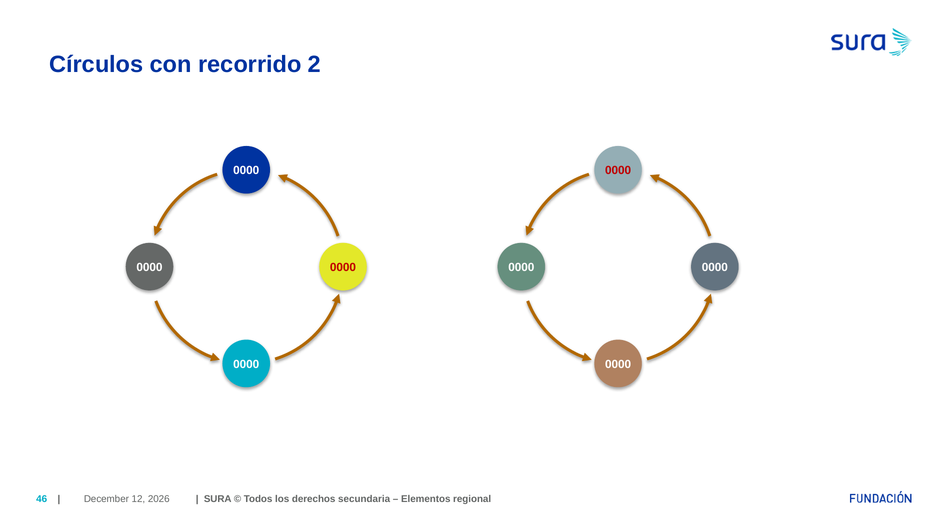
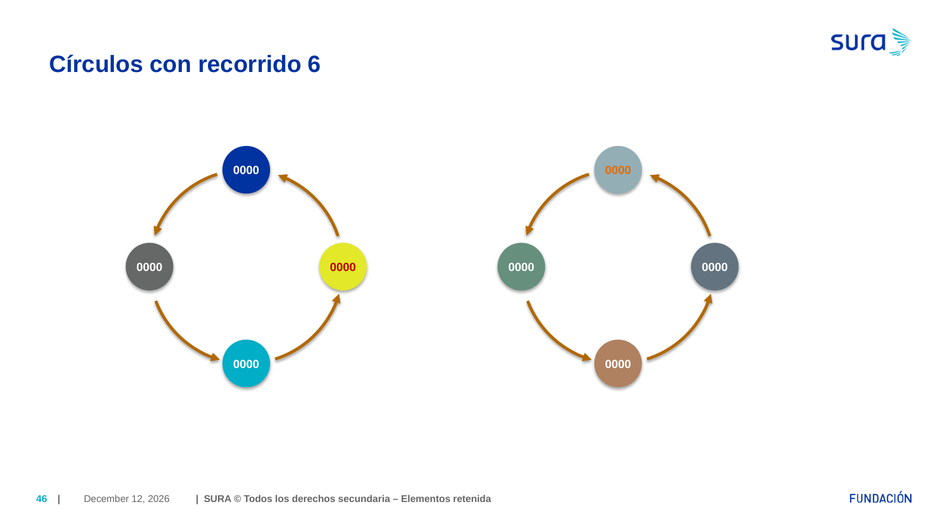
2: 2 -> 6 (315, 64)
0000 colour: red -> orange (618, 170)
regional: regional -> retenida (472, 498)
